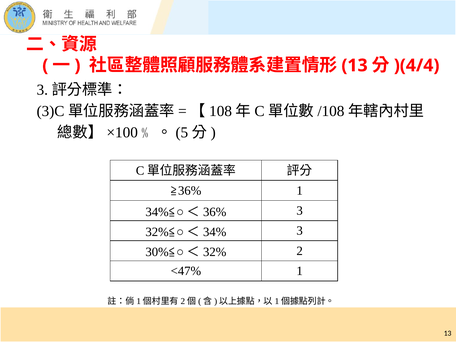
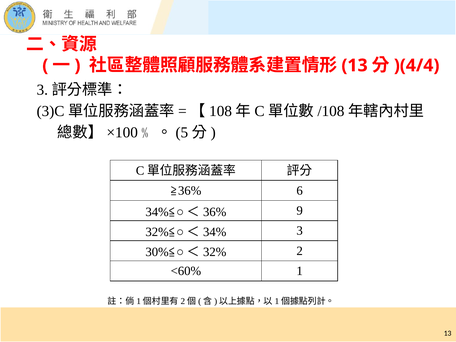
≧36% 1: 1 -> 6 (300, 191)
3: 3 -> 9 (300, 211)
<47%: <47% -> <60% (186, 271)
